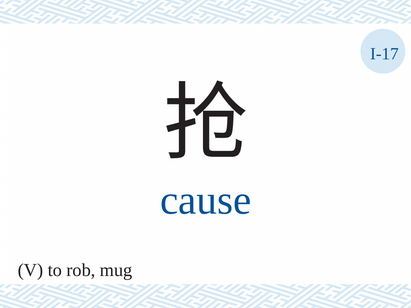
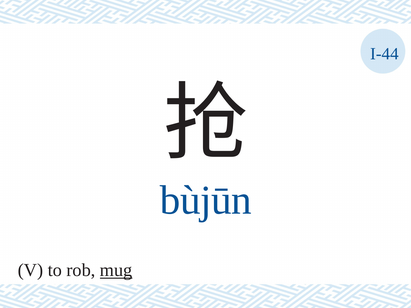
I-17: I-17 -> I-44 (384, 54)
cause: cause -> bùjūn (206, 201)
mug underline: none -> present (116, 270)
